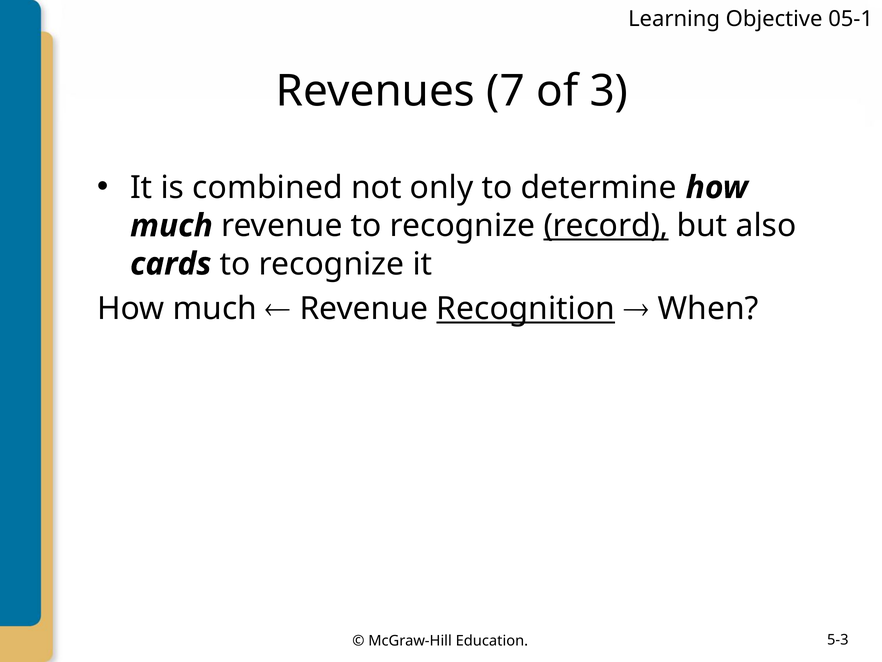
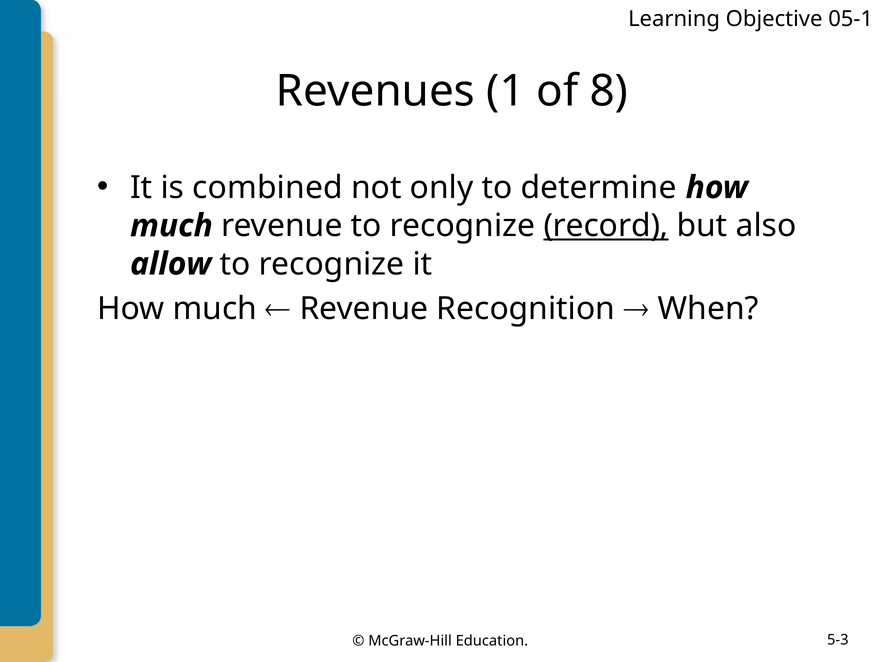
7: 7 -> 1 (506, 91)
3: 3 -> 8 (609, 91)
cards: cards -> allow (171, 264)
Recognition underline: present -> none (526, 308)
